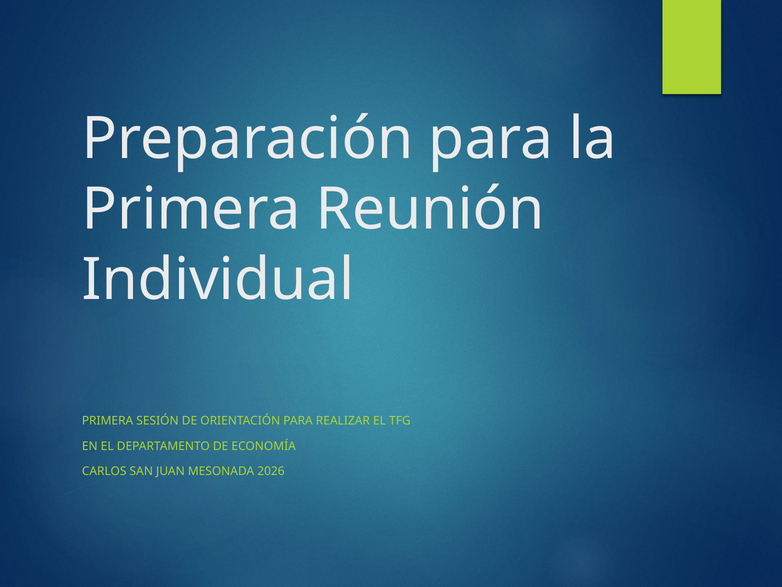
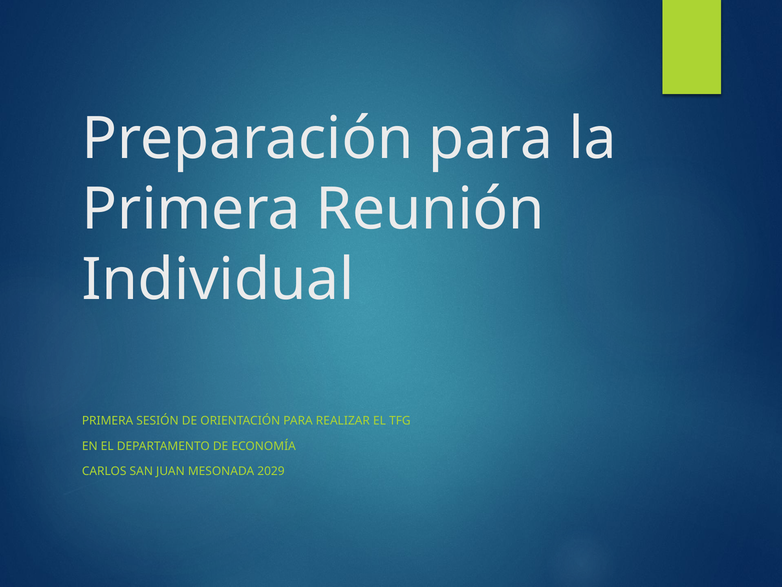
2026: 2026 -> 2029 (271, 471)
